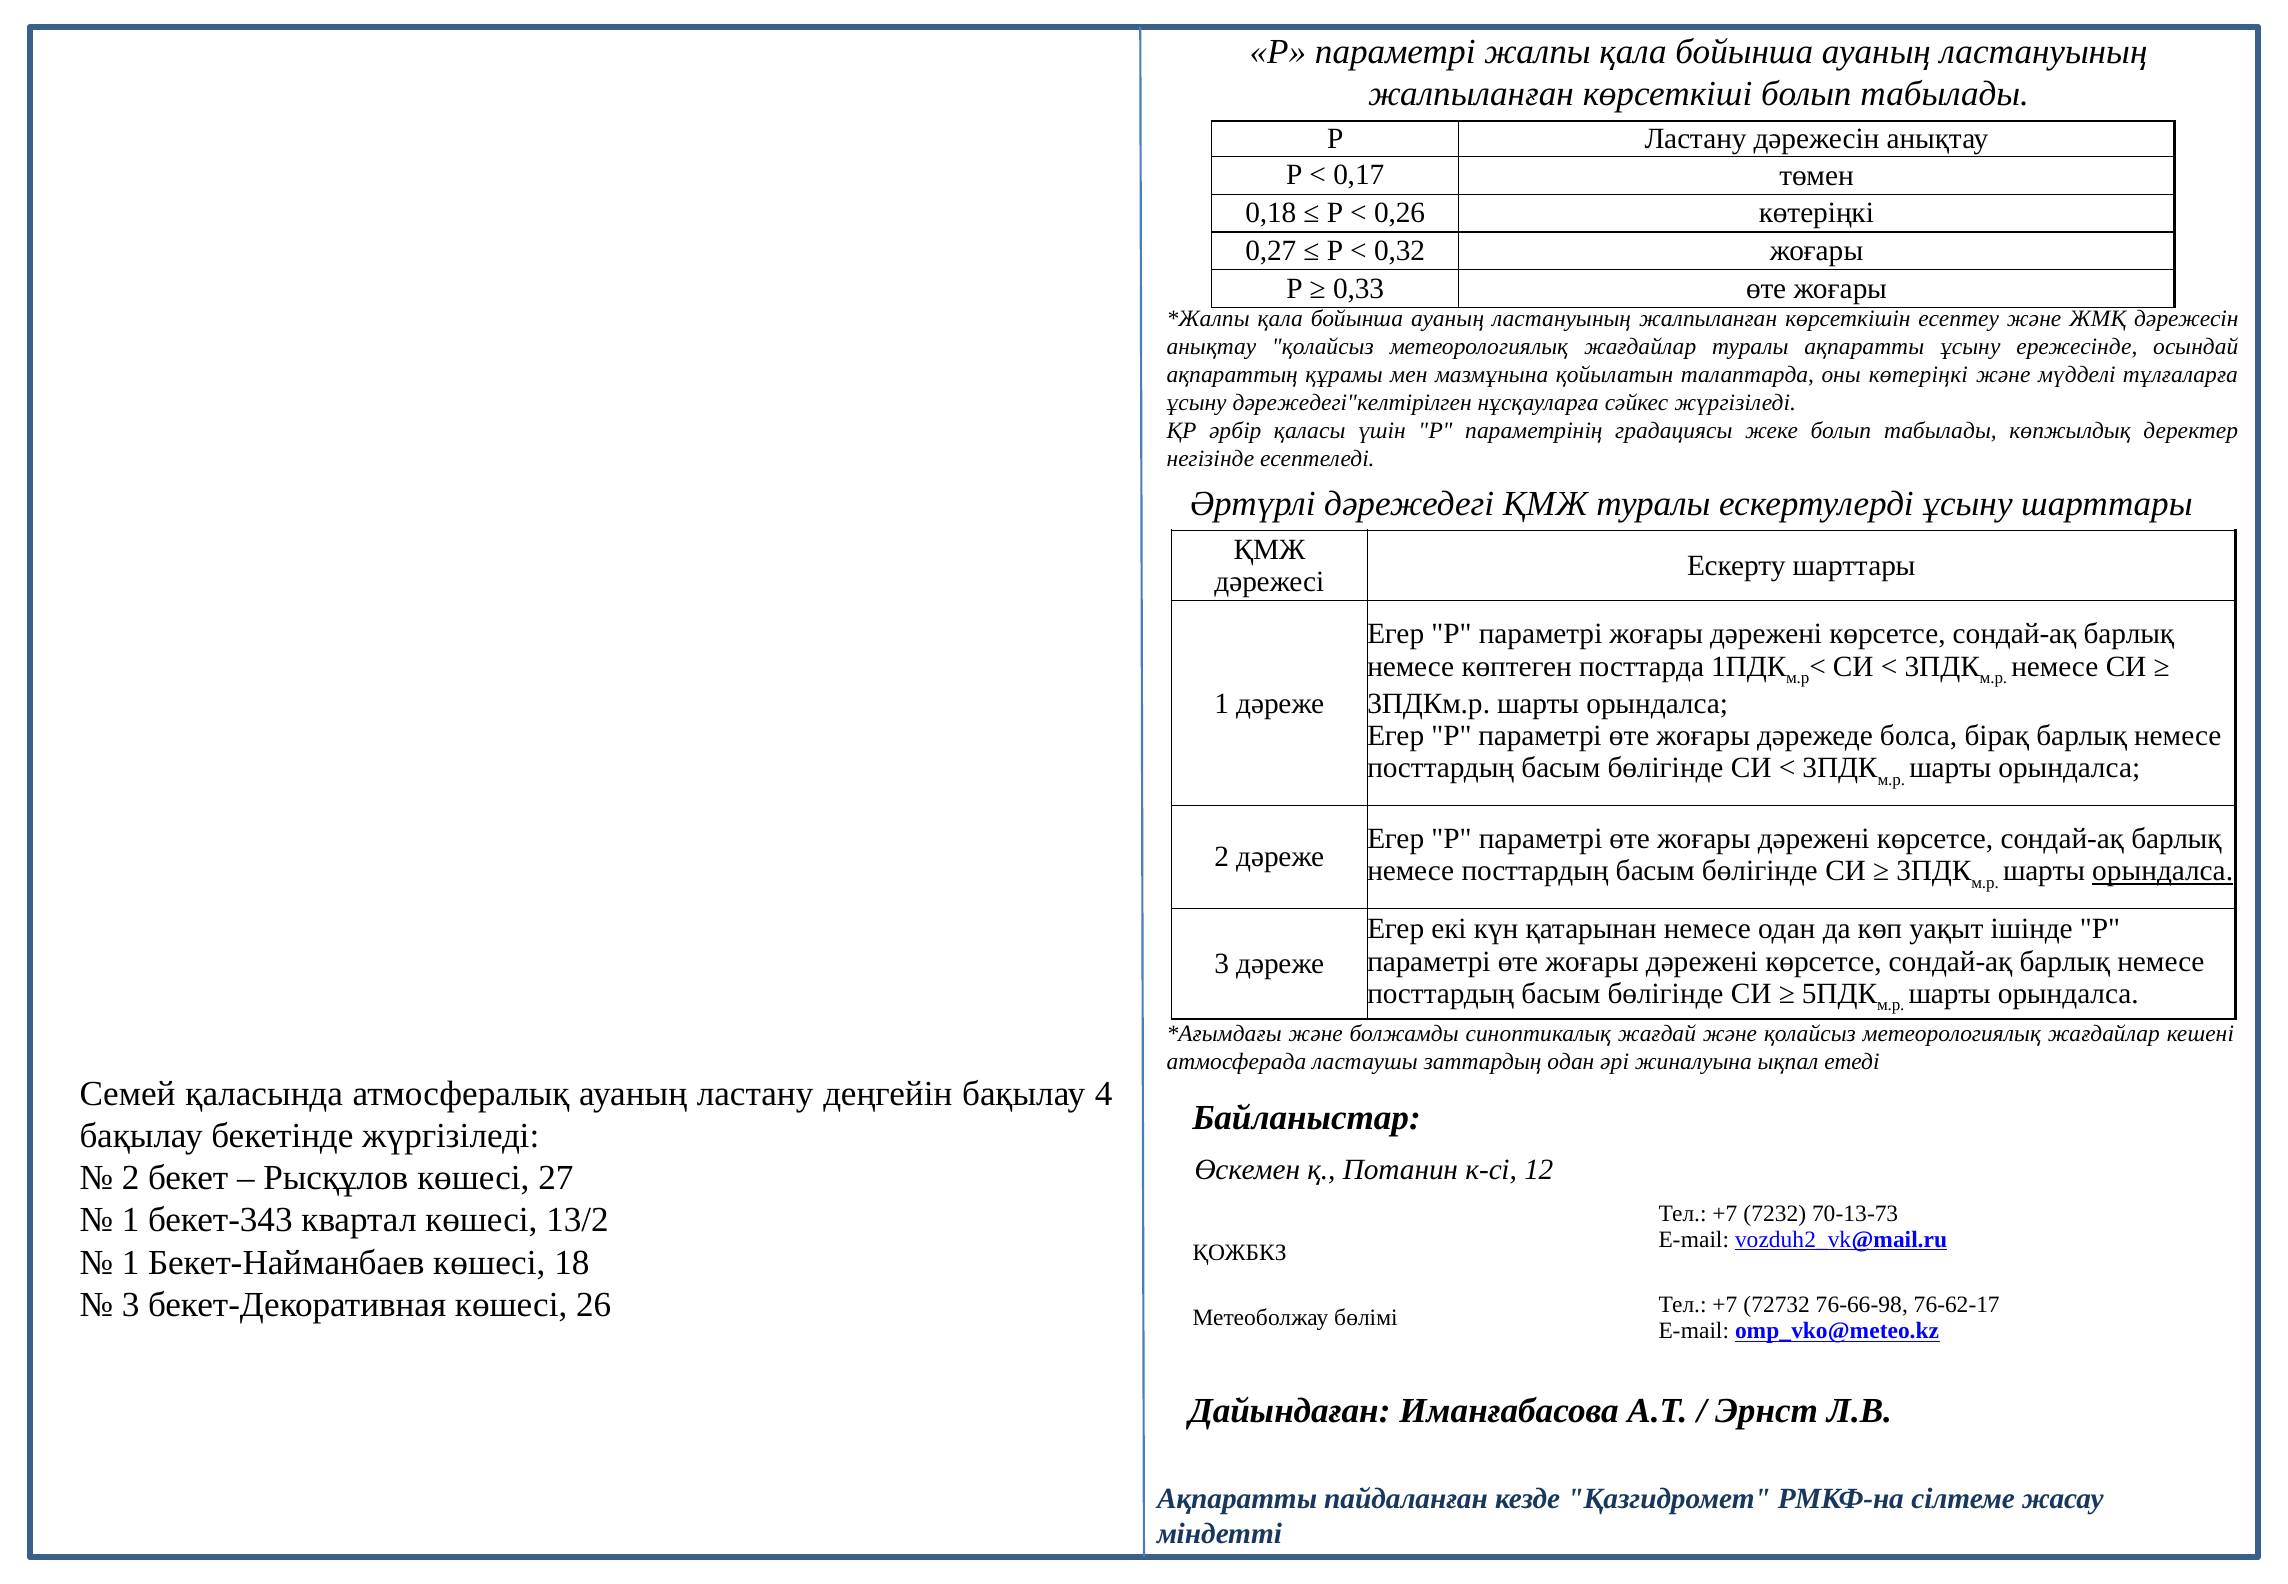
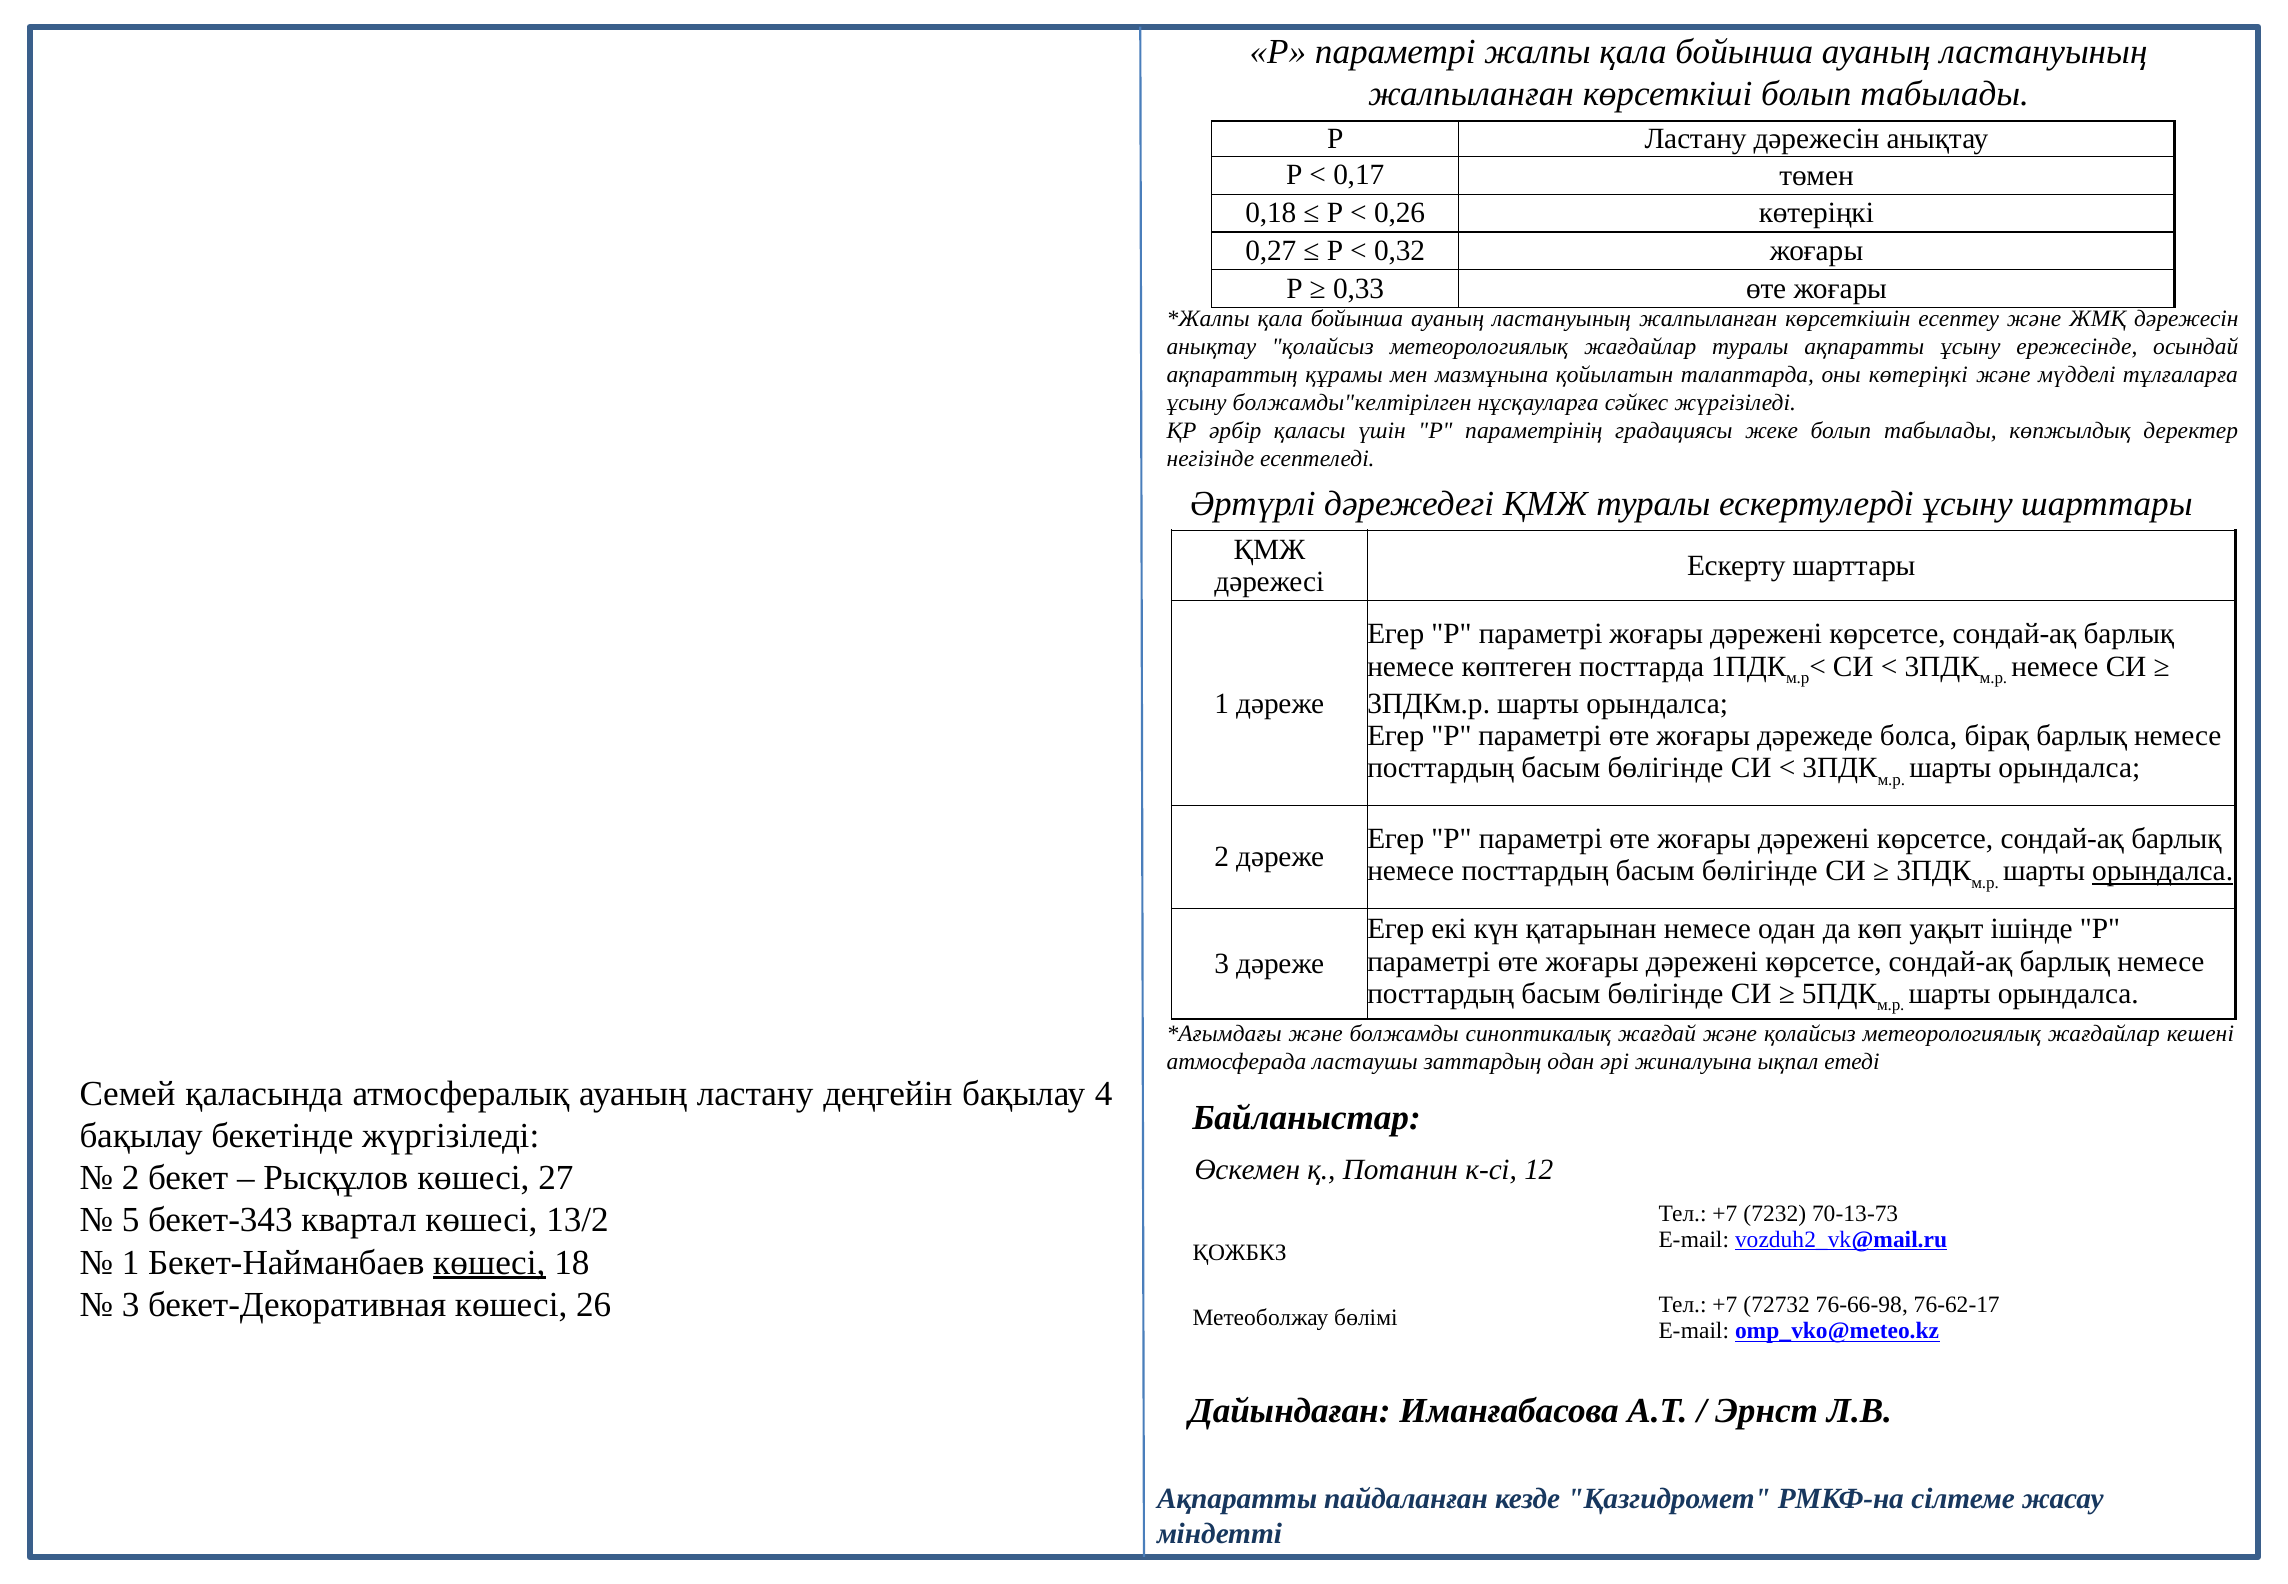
дәрежедегі"келтірілген: дәрежедегі"келтірілген -> болжамды"келтірілген (1352, 403)
1: 1 -> 5 (131, 1220)
көшесі underline: none -> present (489, 1262)
